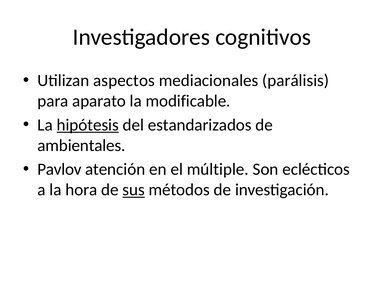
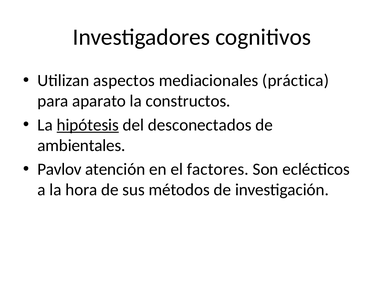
parálisis: parálisis -> práctica (296, 81)
modificable: modificable -> constructos (188, 101)
estandarizados: estandarizados -> desconectados (200, 125)
múltiple: múltiple -> factores (218, 169)
sus underline: present -> none (134, 190)
